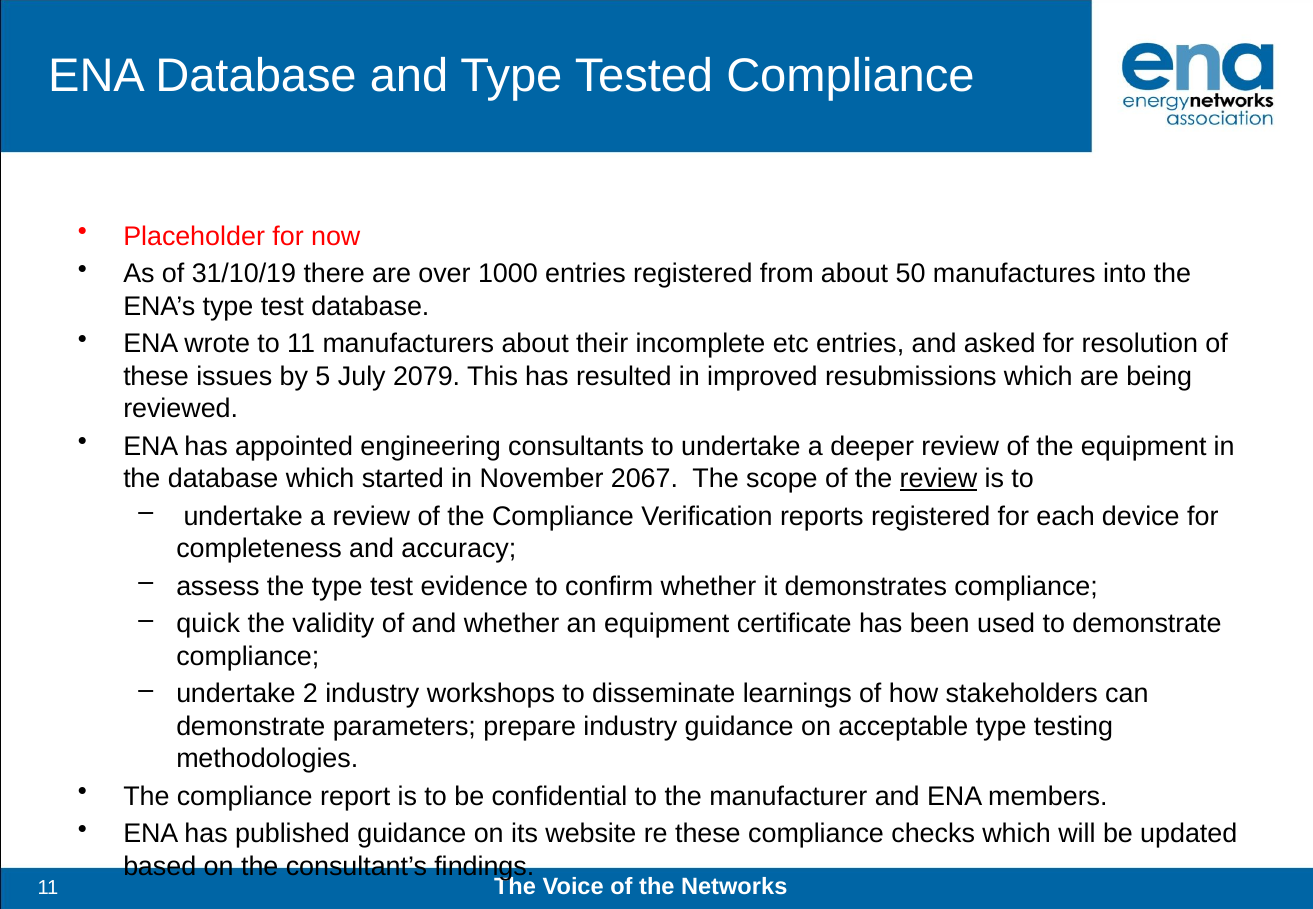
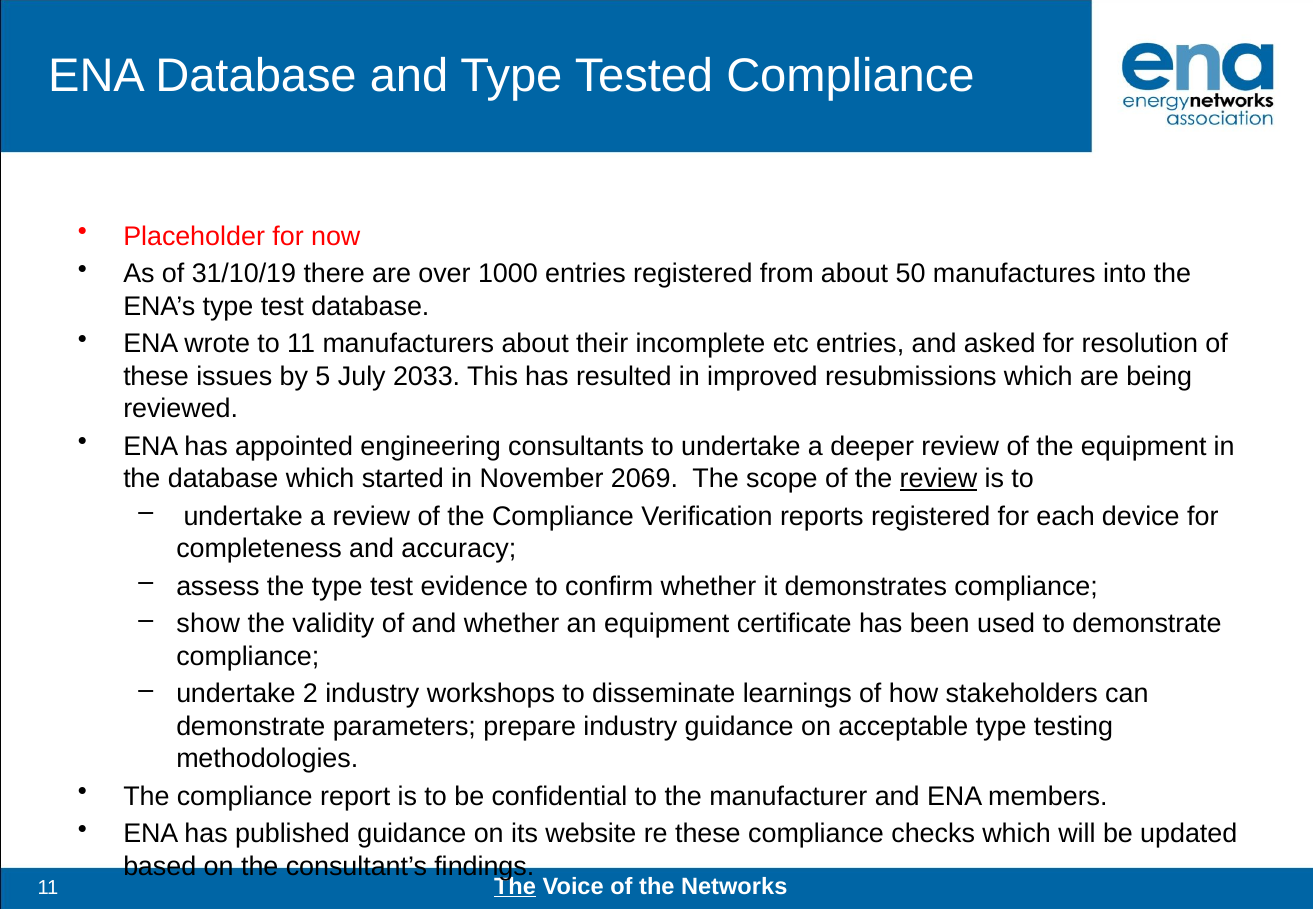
2079: 2079 -> 2033 (427, 376)
2067: 2067 -> 2069 (644, 478)
quick: quick -> show (208, 624)
The underline: none -> present (515, 887)
